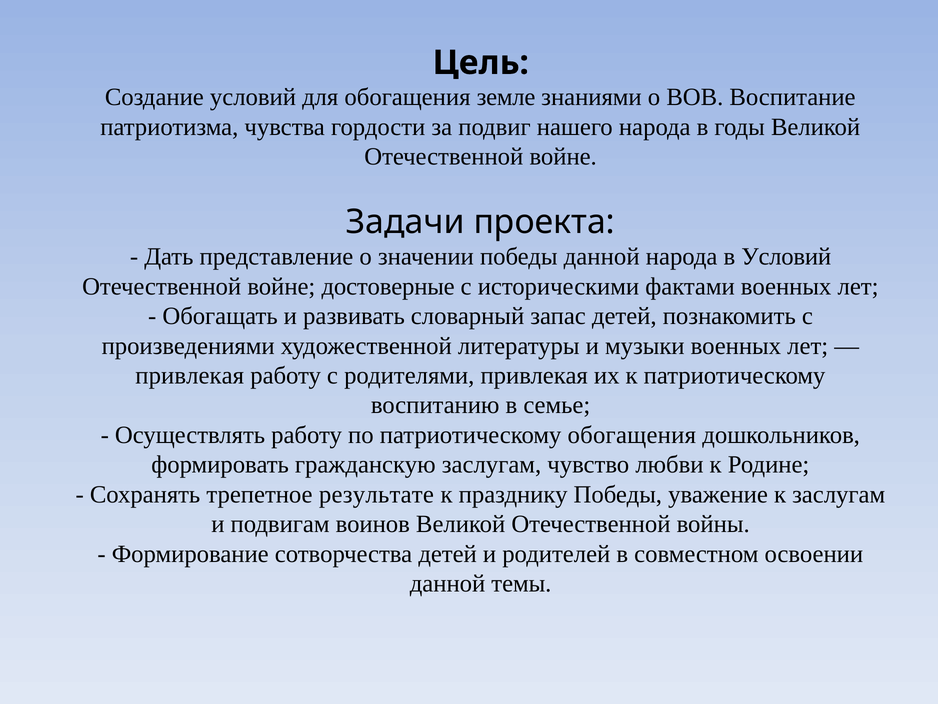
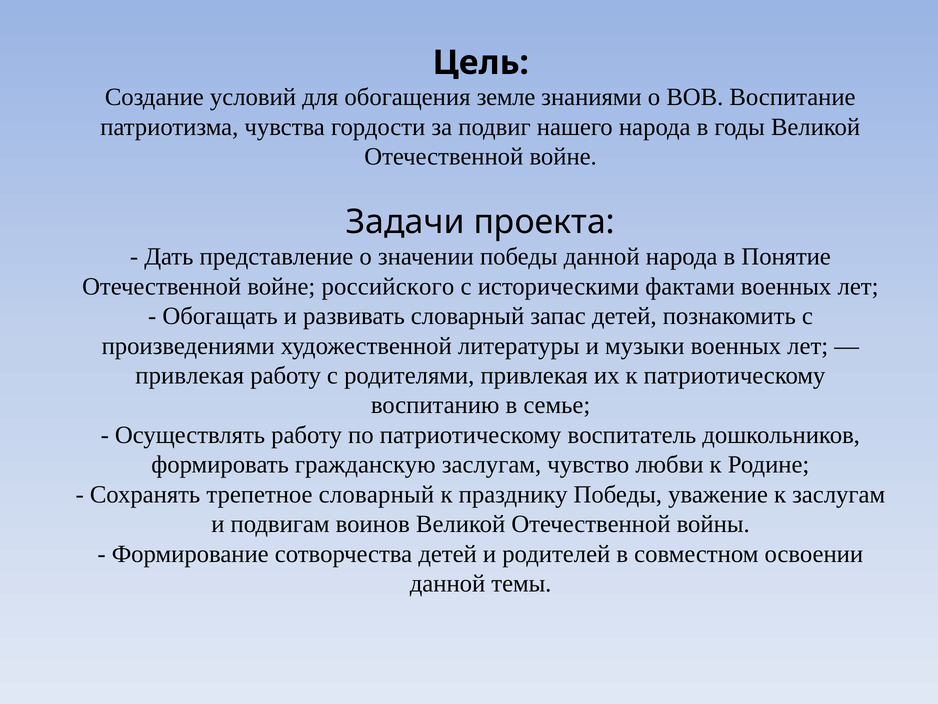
в Условий: Условий -> Понятие (786, 257)
достоверные: достоверные -> российского (388, 286)
патриотическому обогащения: обогащения -> воспитатель (632, 435)
трепетное результате: результате -> словарный (376, 494)
